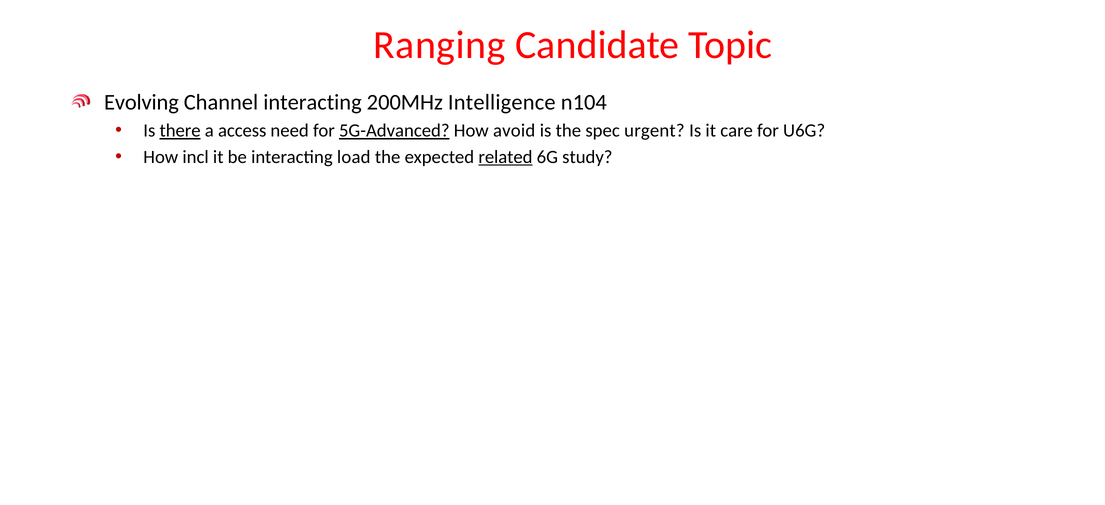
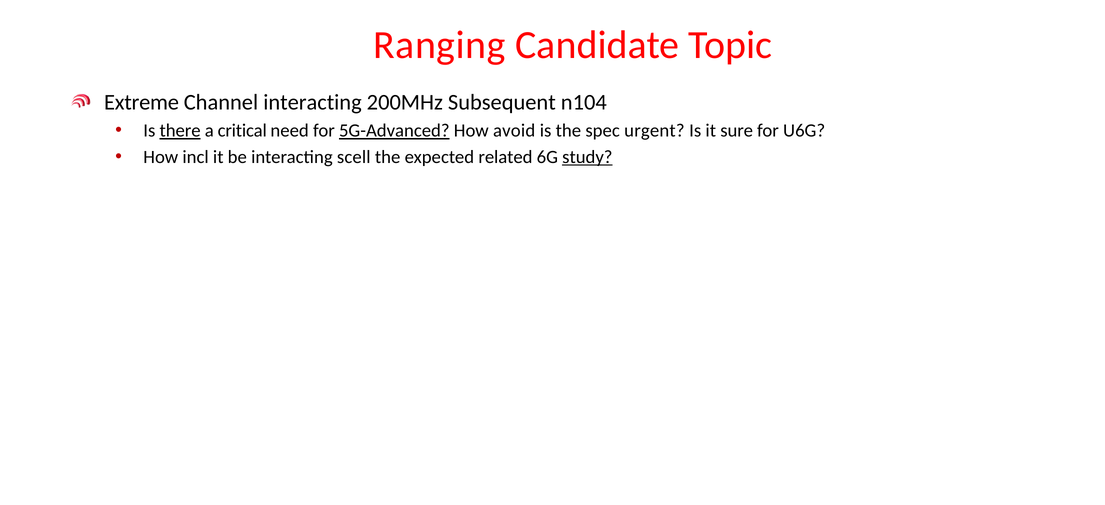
Evolving: Evolving -> Extreme (141, 103)
Intelligence: Intelligence -> Subsequent (502, 103)
access: access -> critical (242, 131)
care: care -> sure (737, 131)
load: load -> scell (354, 157)
related underline: present -> none (505, 157)
study underline: none -> present (587, 157)
